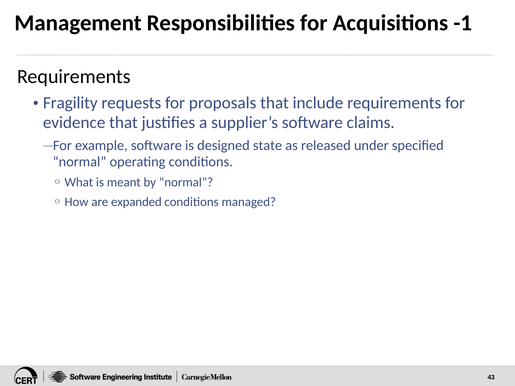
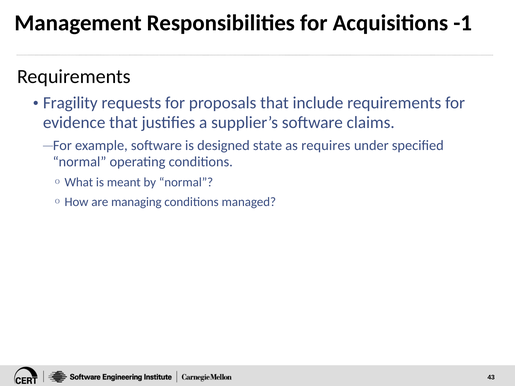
released: released -> requires (326, 145)
expanded: expanded -> managing (136, 202)
